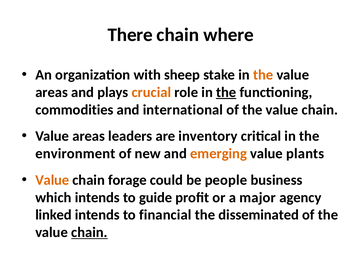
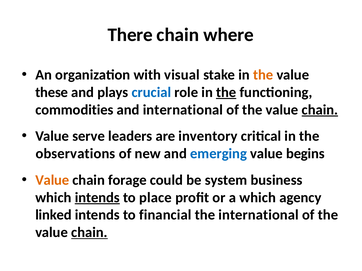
sheep: sheep -> visual (182, 75)
areas: areas -> these (52, 92)
crucial colour: orange -> blue (151, 92)
chain underline: none -> present (320, 110)
areas: areas -> serve (89, 136)
environment: environment -> observations (75, 154)
emerging colour: orange -> blue (219, 154)
plants: plants -> begins (305, 154)
people: people -> system (226, 180)
intends underline: none -> present (97, 198)
guide: guide -> place (156, 198)
a major: major -> which (258, 198)
the disseminated: disseminated -> international (259, 215)
